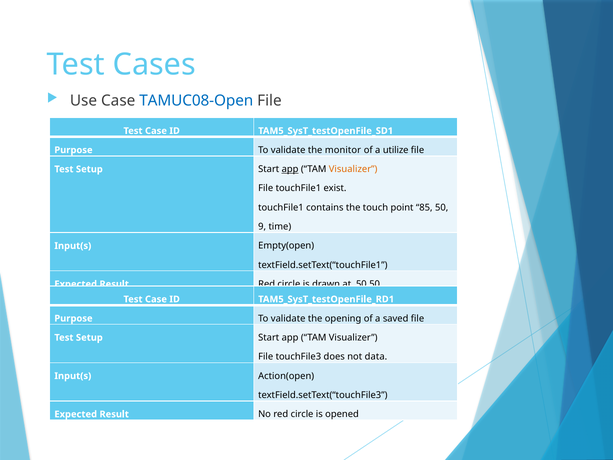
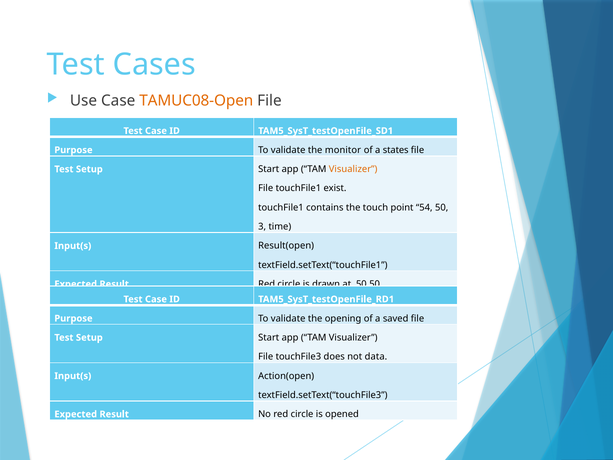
TAMUC08-Open colour: blue -> orange (196, 101)
utilize: utilize -> states (396, 150)
app underline: present -> none (290, 169)
85: 85 -> 54 (424, 207)
9: 9 -> 3 (262, 227)
Empty(open: Empty(open -> Result(open (286, 246)
